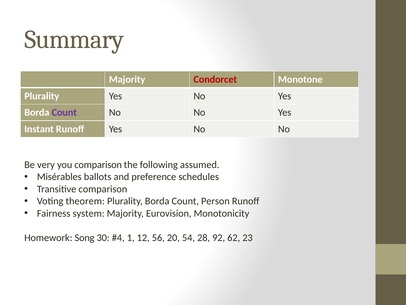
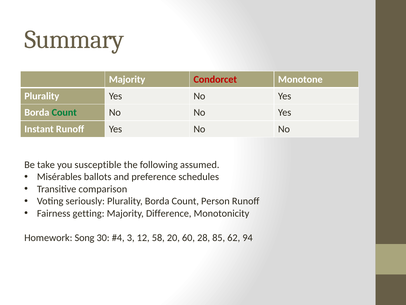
Count colour: purple -> green (64, 112)
very: very -> take (46, 164)
you comparison: comparison -> susceptible (98, 164)
theorem: theorem -> seriously (85, 201)
system: system -> getting (89, 213)
Eurovision: Eurovision -> Difference (169, 213)
1: 1 -> 3 (131, 238)
56: 56 -> 58 (158, 238)
54: 54 -> 60 (188, 238)
92: 92 -> 85 (219, 238)
23: 23 -> 94 (248, 238)
